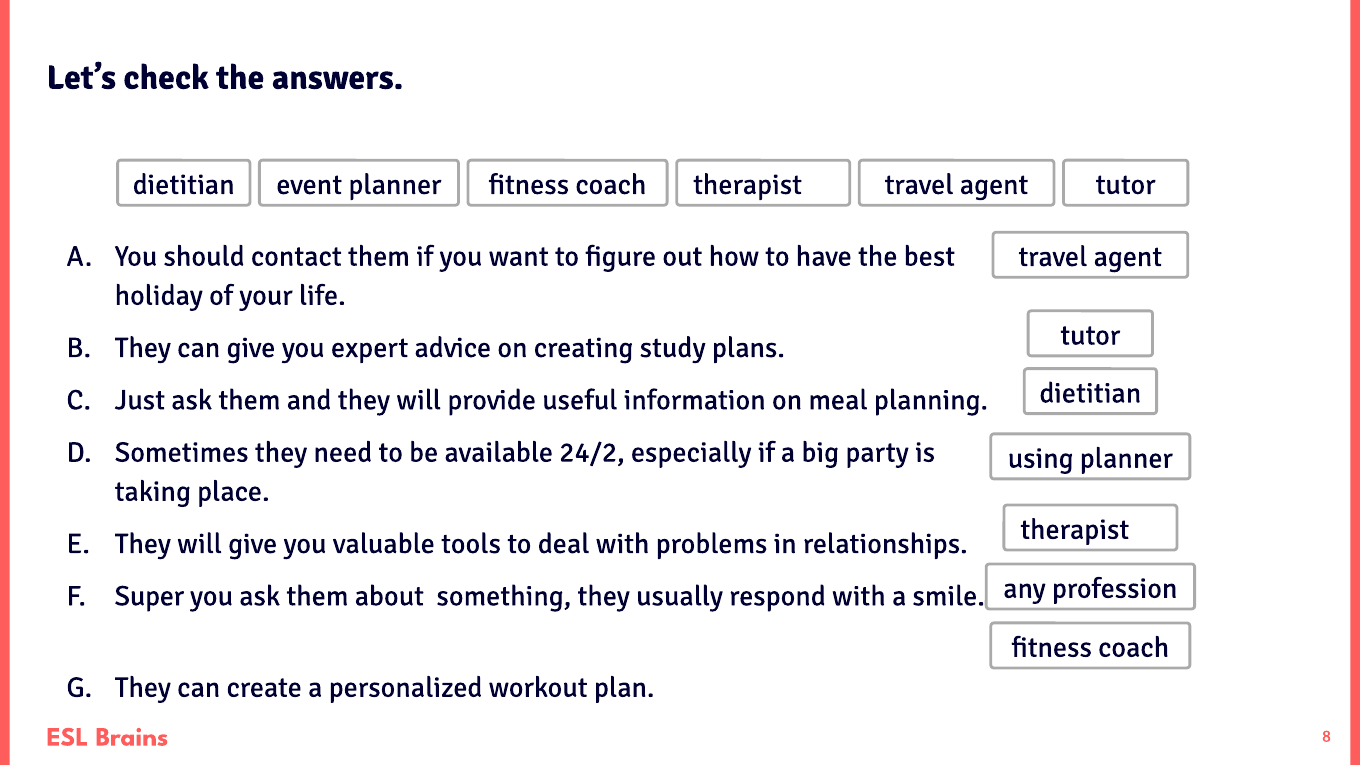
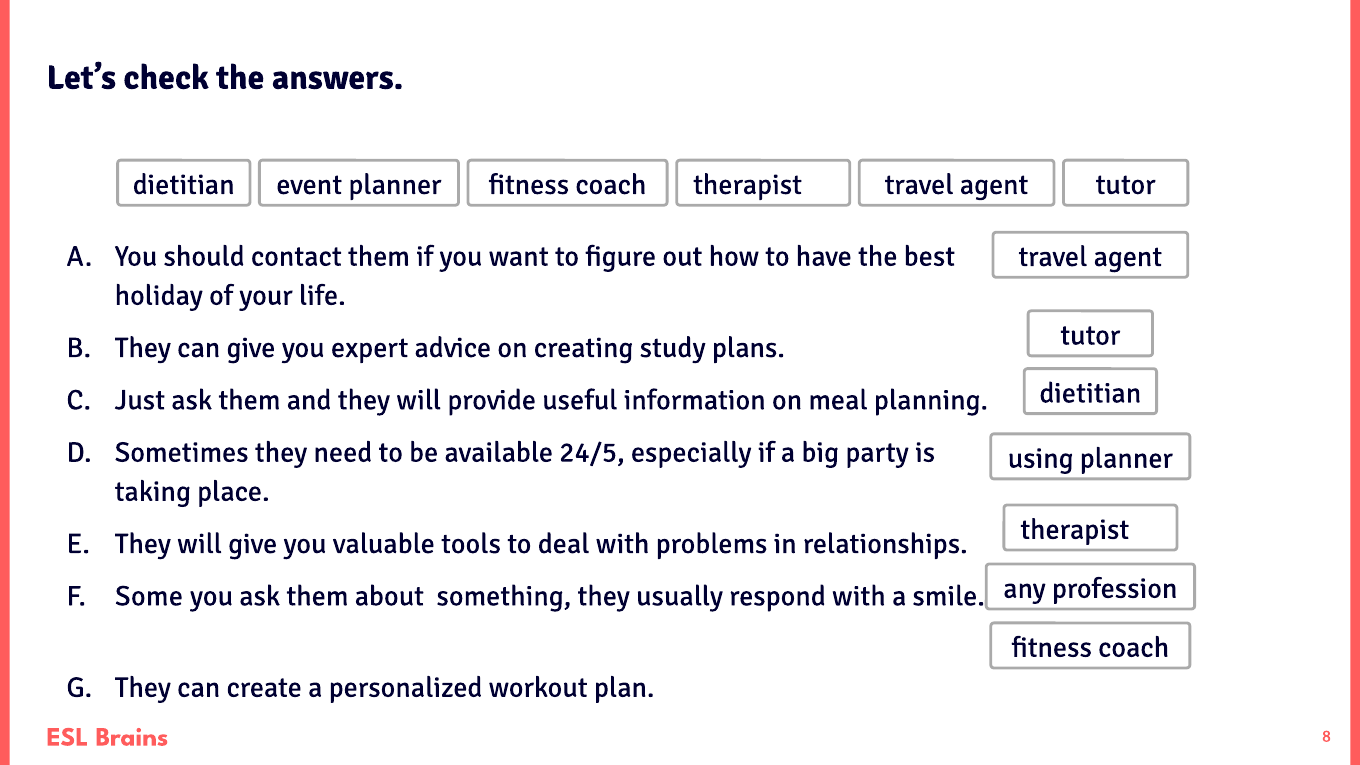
24/2: 24/2 -> 24/5 (592, 452)
Super: Super -> Some (149, 596)
